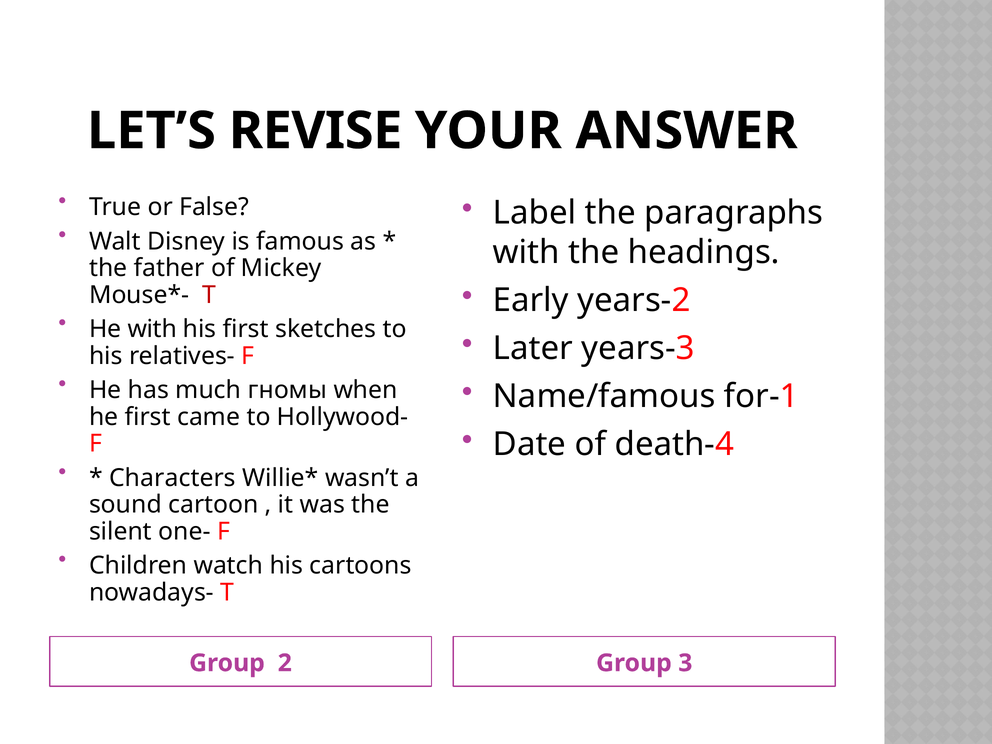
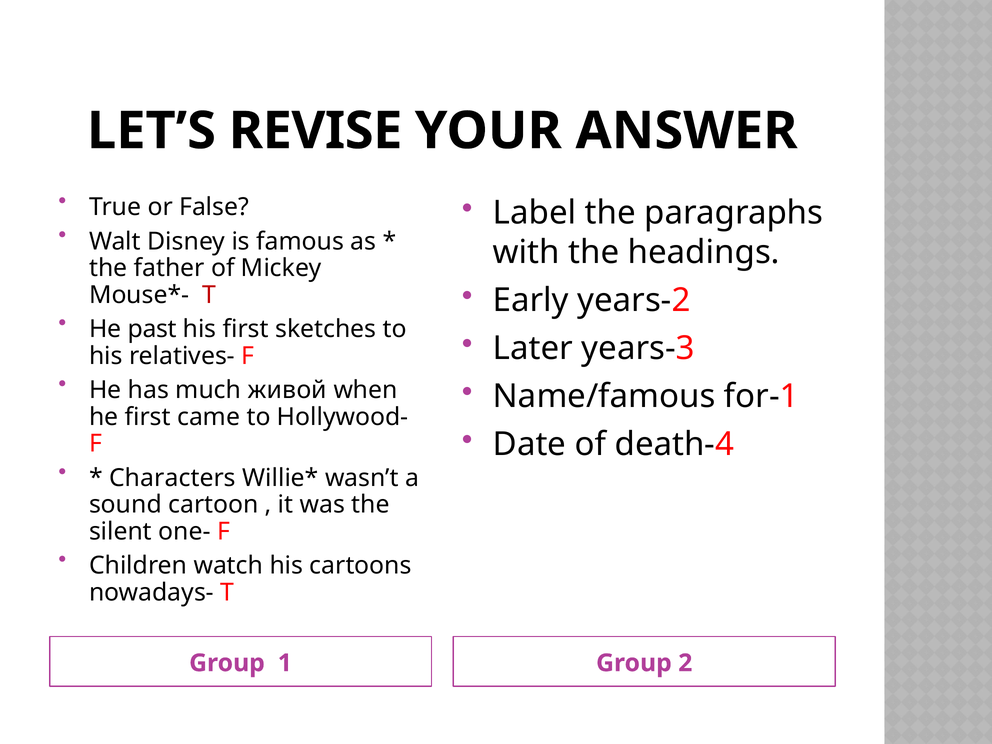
He with: with -> past (152, 329)
гномы: гномы -> живой (287, 390)
2: 2 -> 1 (285, 663)
3: 3 -> 2 (685, 663)
